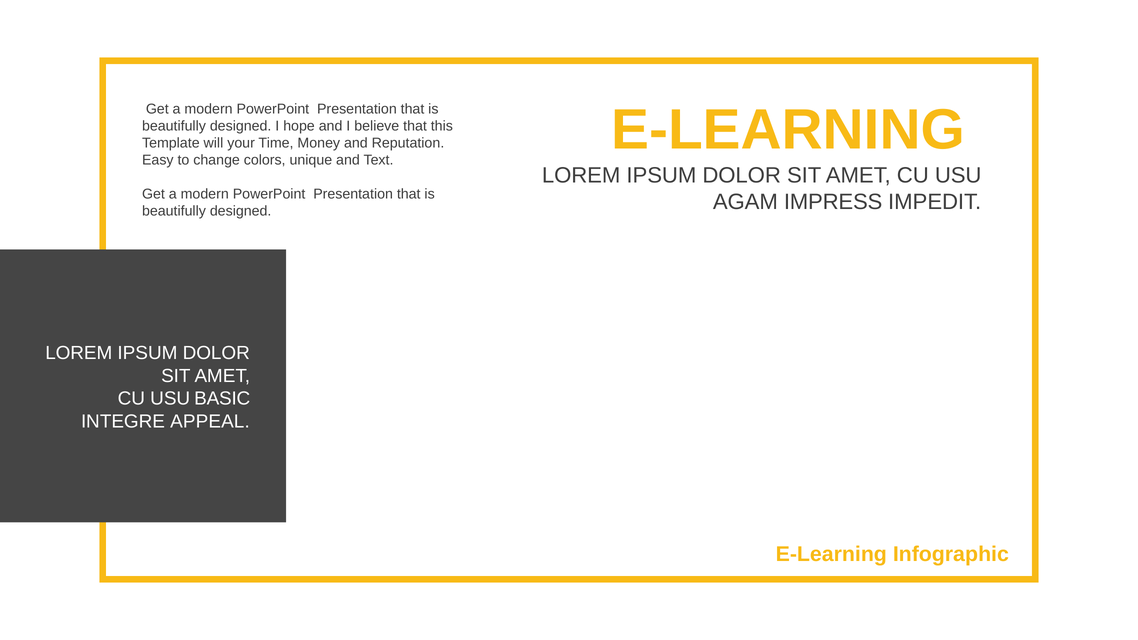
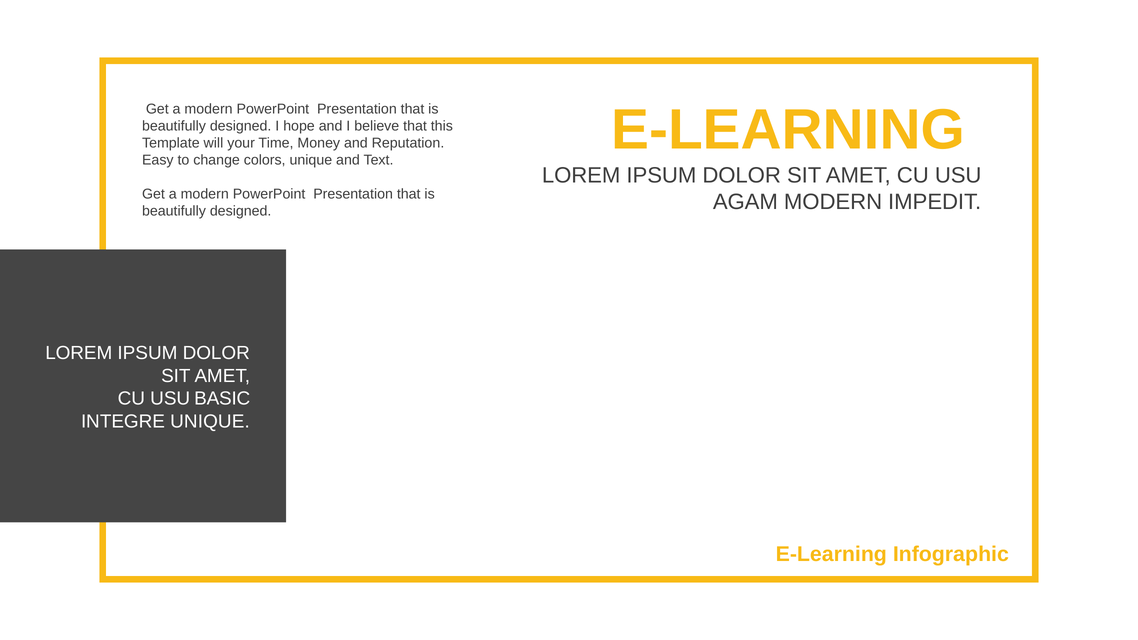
AGAM IMPRESS: IMPRESS -> MODERN (833, 202)
INTEGRE APPEAL: APPEAL -> UNIQUE (210, 421)
